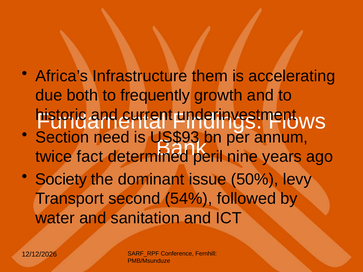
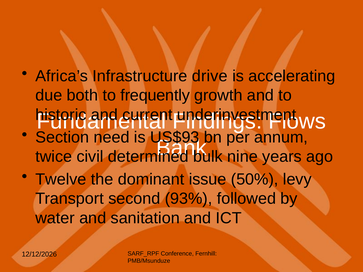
them: them -> drive (210, 76)
fact: fact -> civil (90, 157)
peril: peril -> bulk (208, 157)
Society: Society -> Twelve (61, 179)
54%: 54% -> 93% (189, 199)
